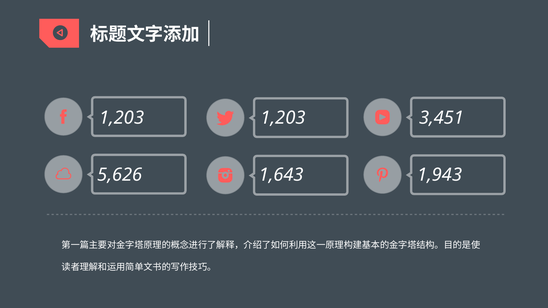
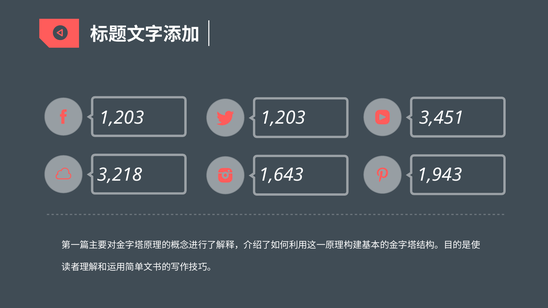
5,626: 5,626 -> 3,218 (120, 175)
